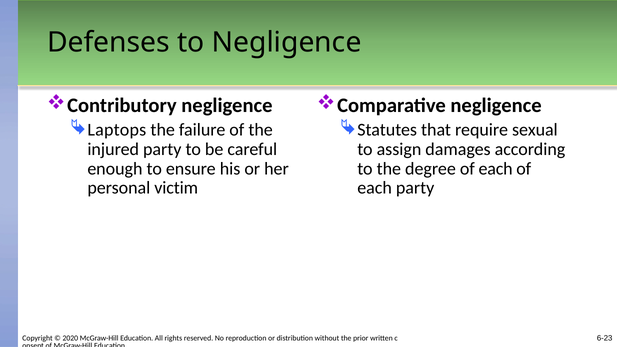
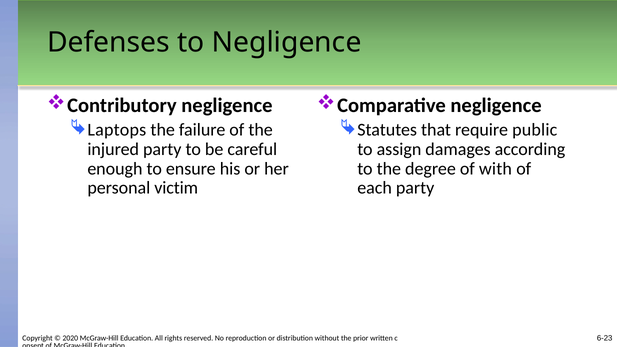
sexual: sexual -> public (535, 130)
degree of each: each -> with (495, 169)
